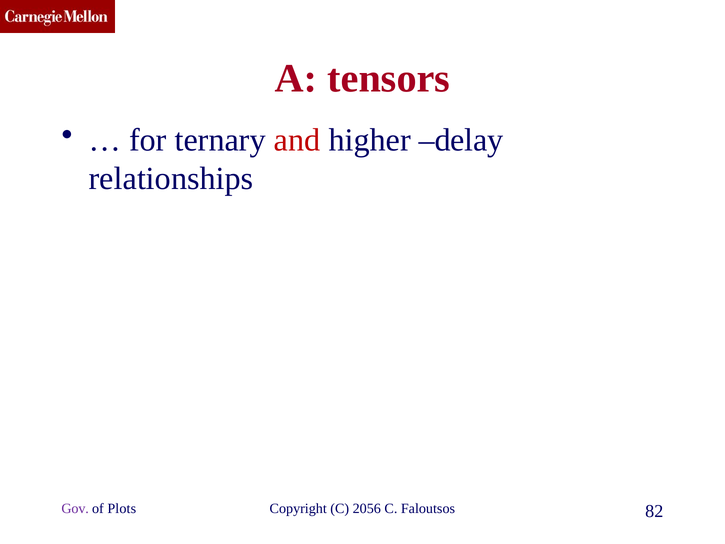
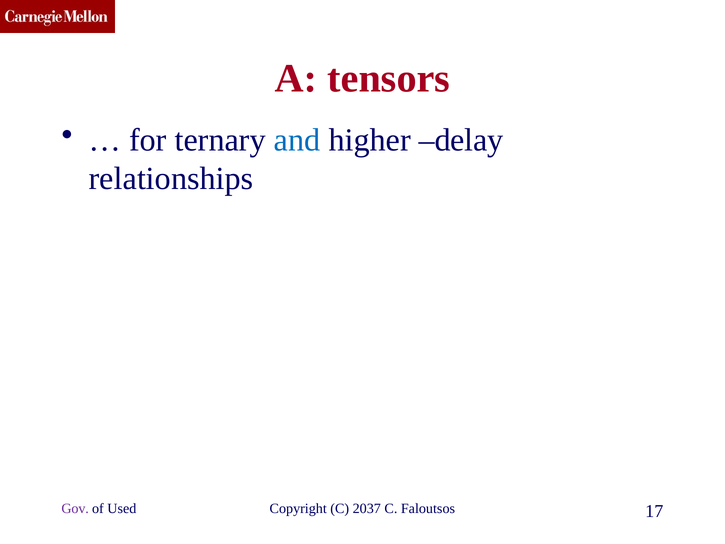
and colour: red -> blue (297, 140)
Plots: Plots -> Used (122, 508)
2056: 2056 -> 2037 (367, 508)
82: 82 -> 17 (654, 511)
